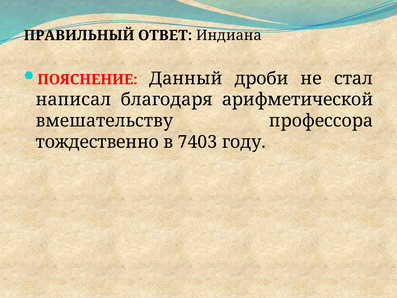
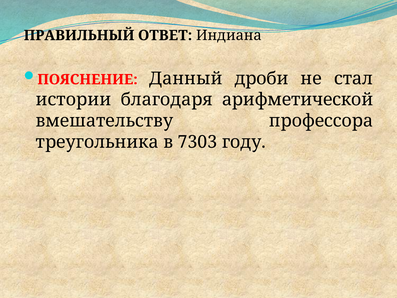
написал: написал -> истории (73, 100)
тождественно: тождественно -> треугольника (97, 142)
7403: 7403 -> 7303 (197, 142)
